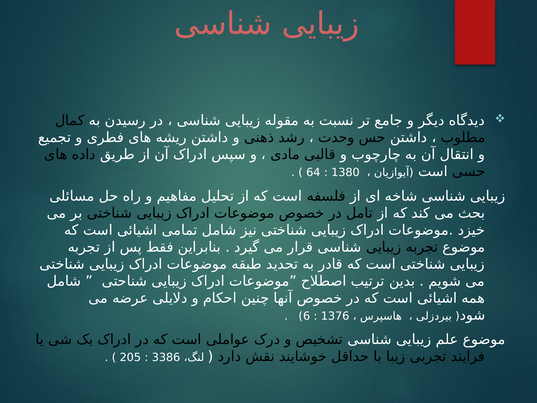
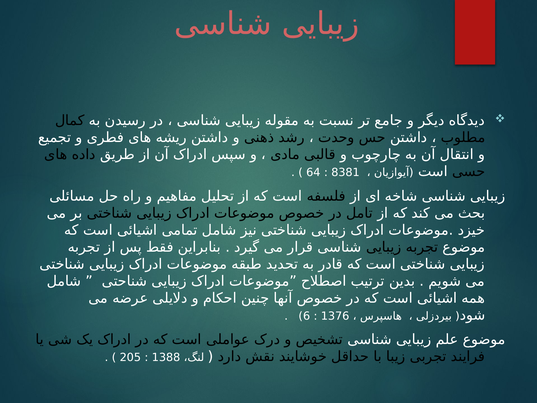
1380: 1380 -> 8381 (345, 172)
3386: 3386 -> 1388 (166, 357)
